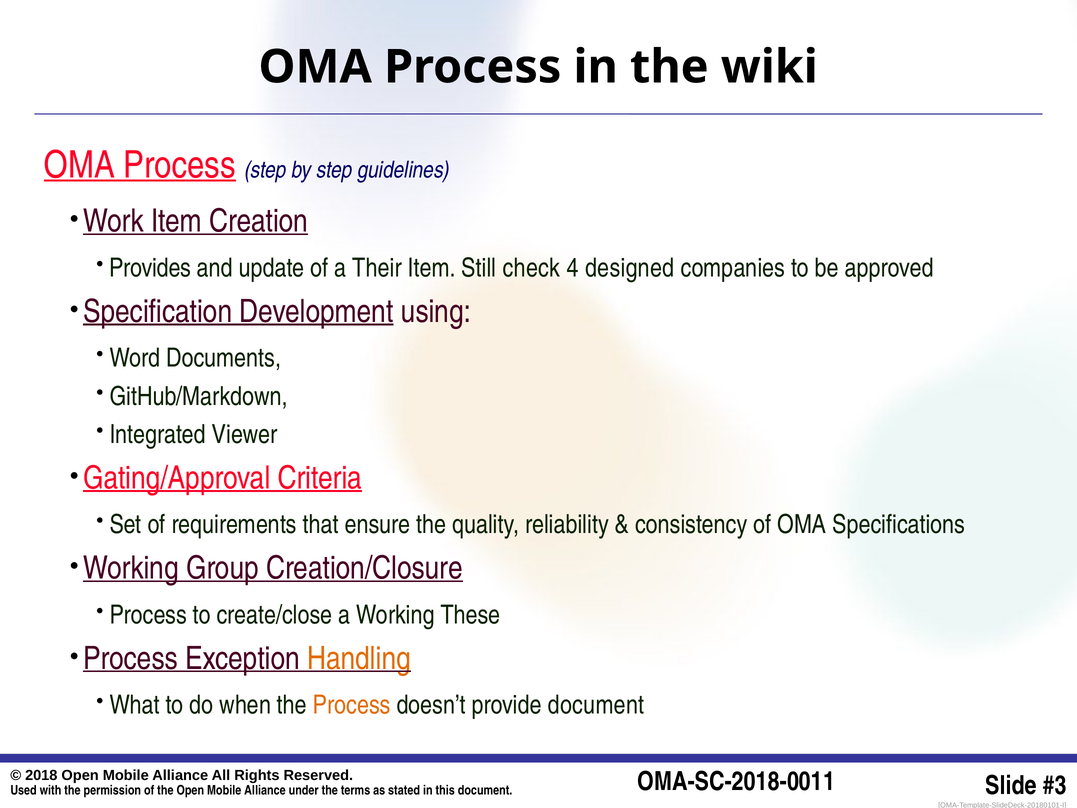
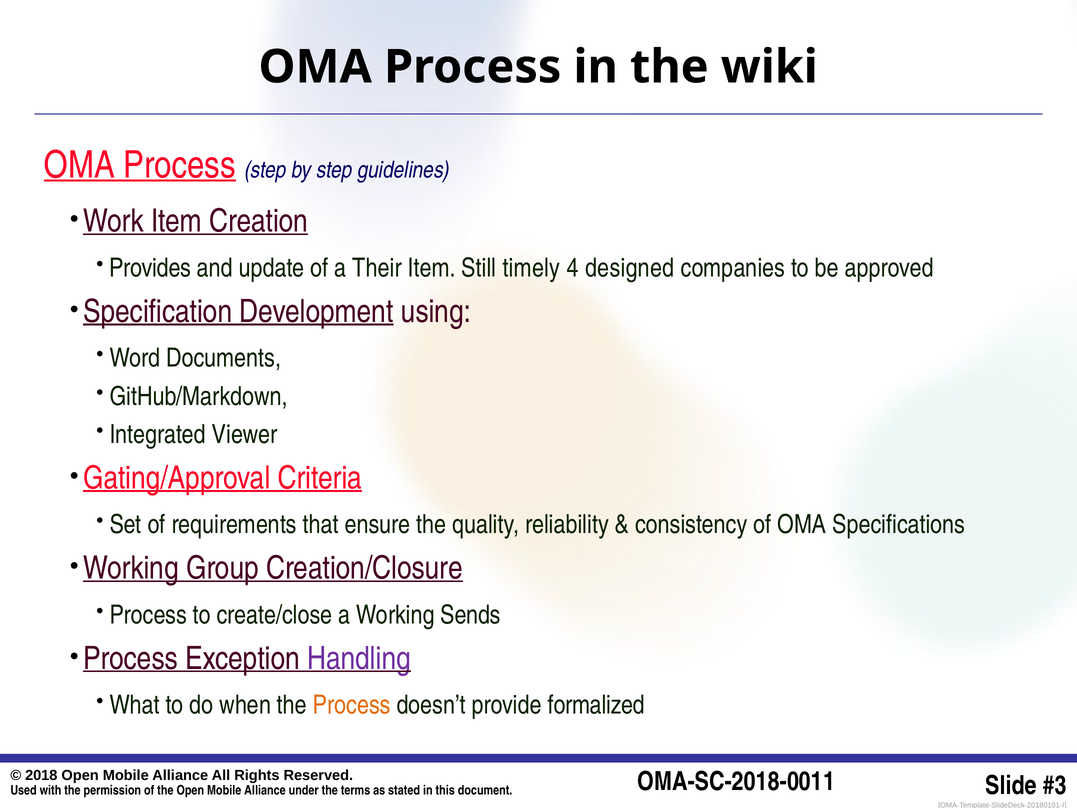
check: check -> timely (531, 268)
These: These -> Sends (470, 615)
Handling colour: orange -> purple (359, 658)
provide document: document -> formalized (596, 705)
